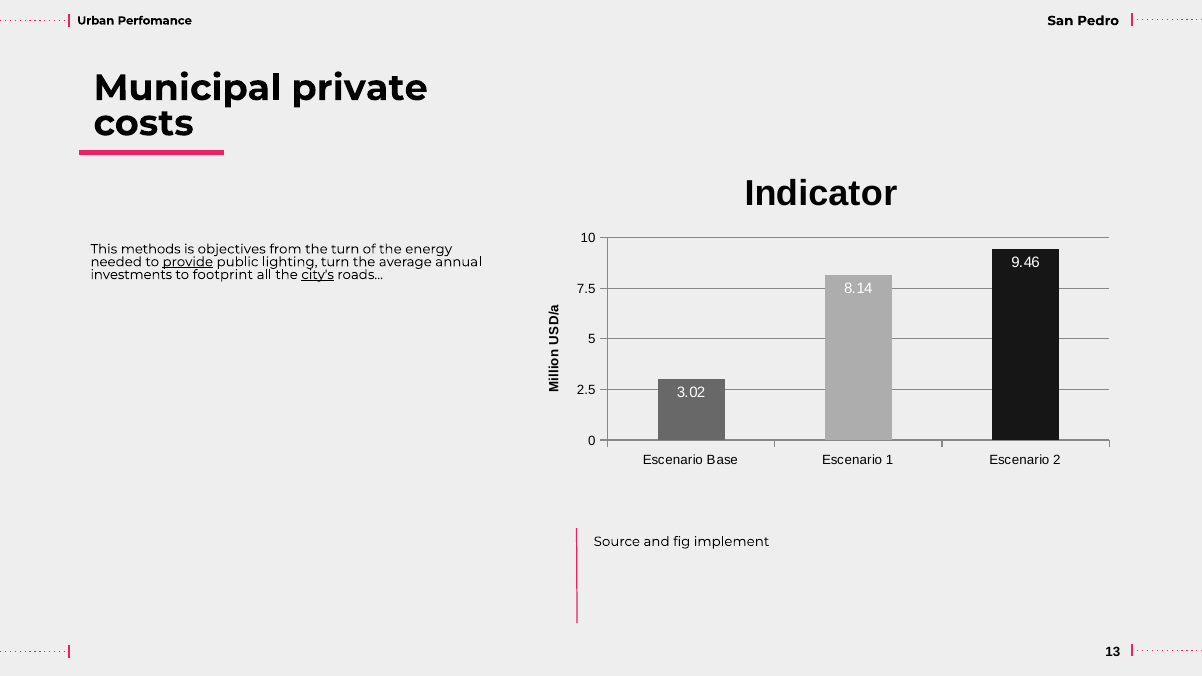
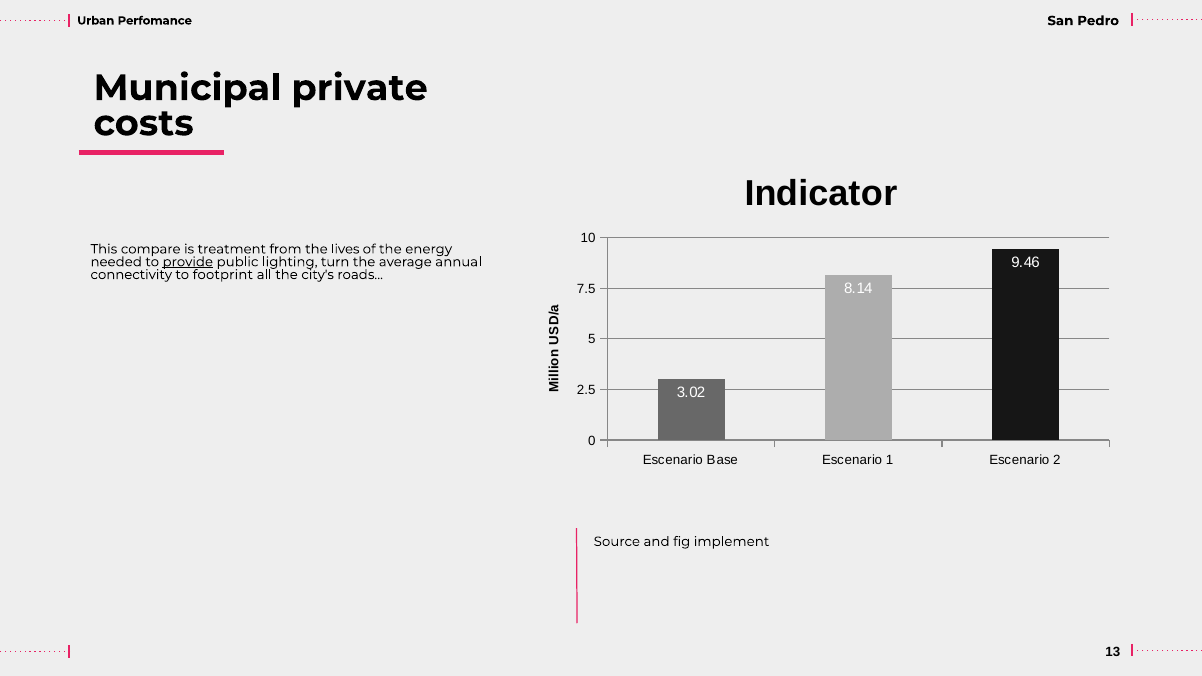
methods: methods -> compare (151, 249)
objectives: objectives -> treatment (232, 249)
the turn: turn -> lives (345, 249)
investments: investments -> connectivity (131, 275)
city's underline: present -> none (318, 275)
